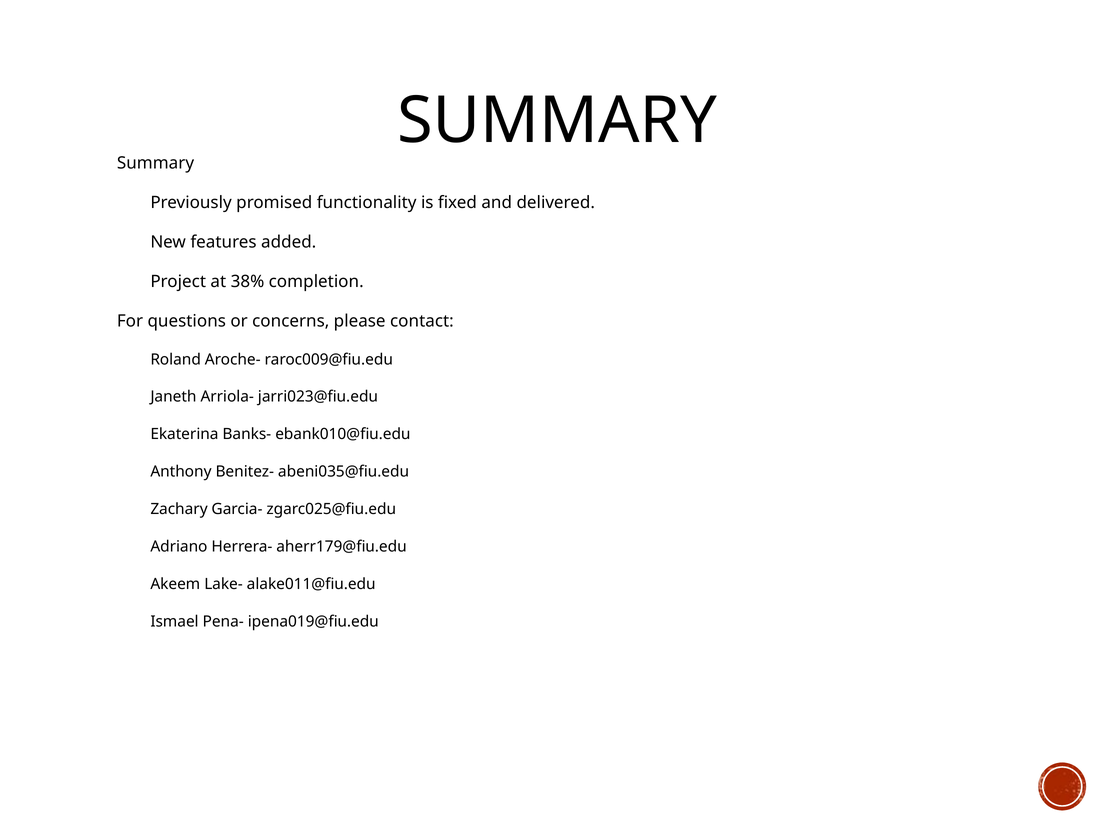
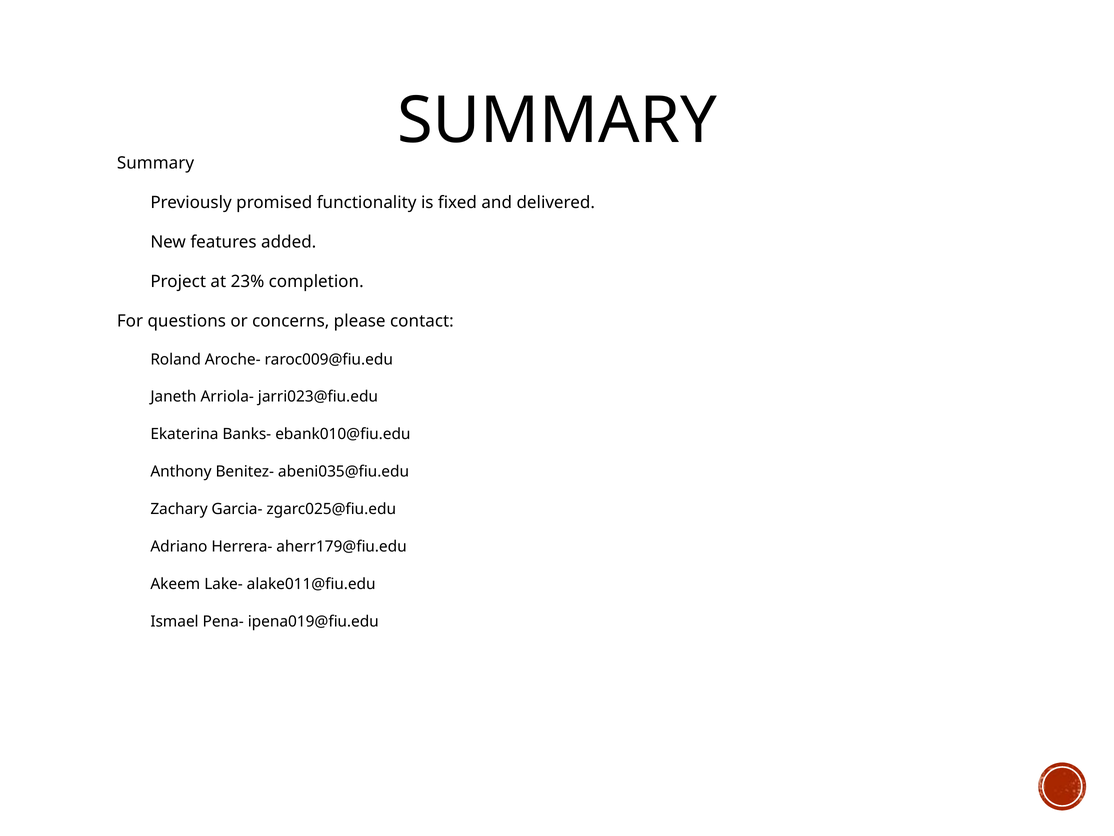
38%: 38% -> 23% (247, 281)
